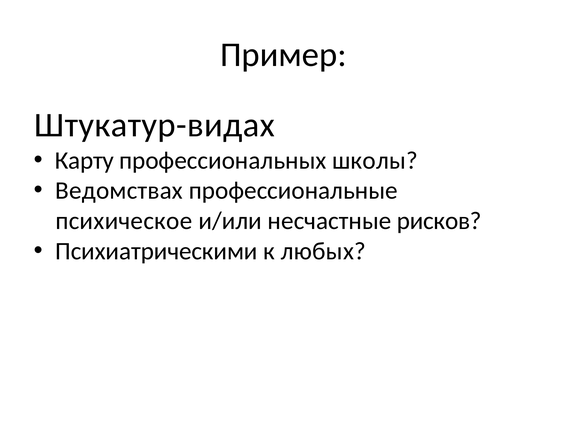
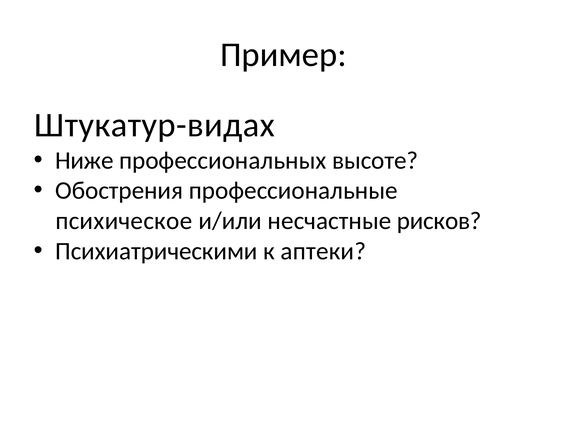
Карту: Карту -> Ниже (84, 160)
школы: школы -> высоте (375, 160)
Ведомствах: Ведомствах -> Обострения (119, 191)
любых: любых -> аптеки (323, 251)
